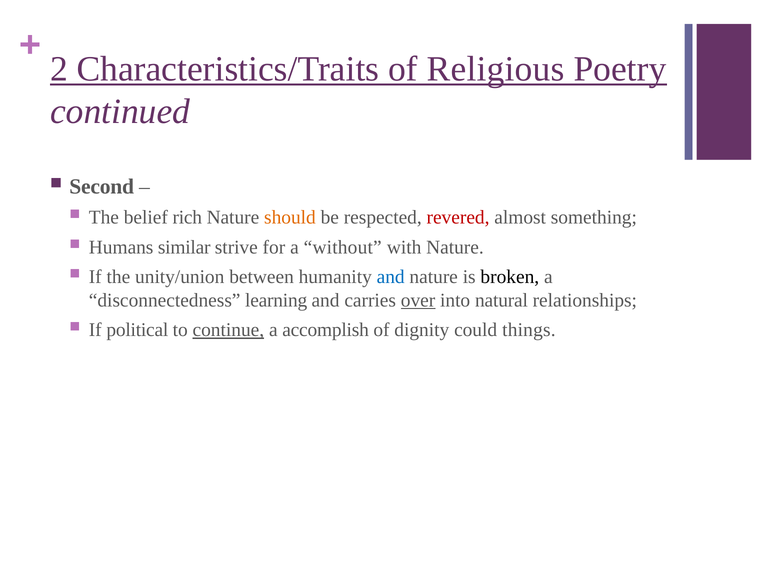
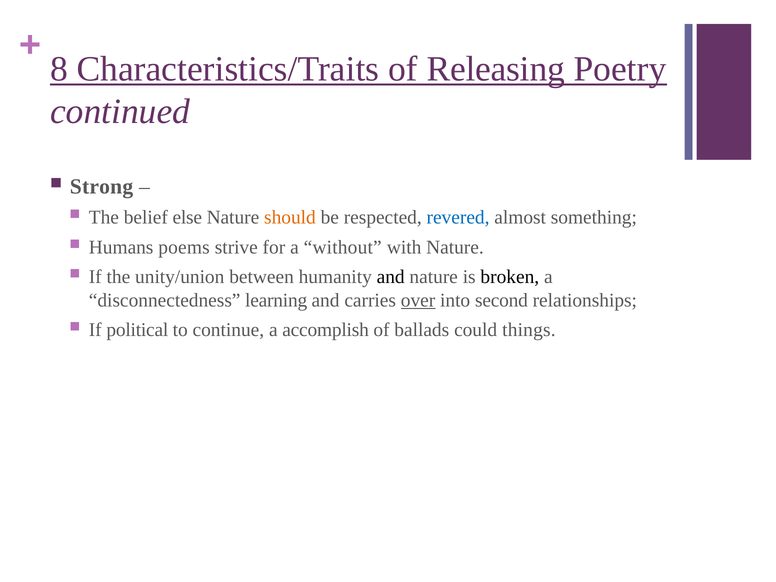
2: 2 -> 8 (59, 69)
Religious: Religious -> Releasing (496, 69)
Second: Second -> Strong (102, 186)
rich: rich -> else (187, 217)
revered colour: red -> blue (458, 217)
similar: similar -> poems (184, 247)
and colour: blue -> black (391, 277)
natural: natural -> second (501, 300)
continue underline: present -> none (228, 330)
dignity: dignity -> ballads (422, 330)
